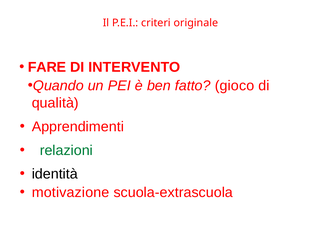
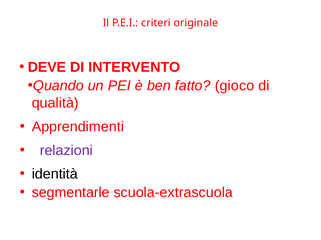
FARE: FARE -> DEVE (47, 67)
relazioni colour: green -> purple (66, 151)
motivazione: motivazione -> segmentarle (71, 193)
